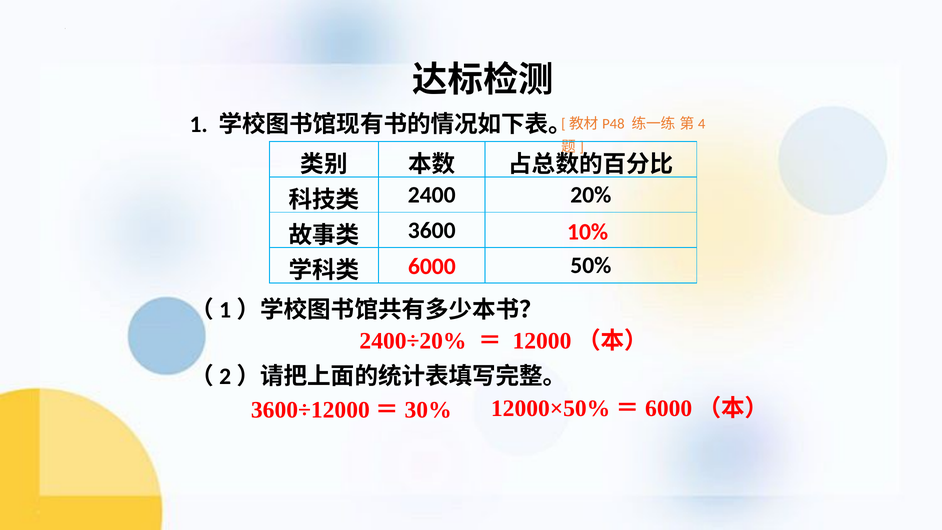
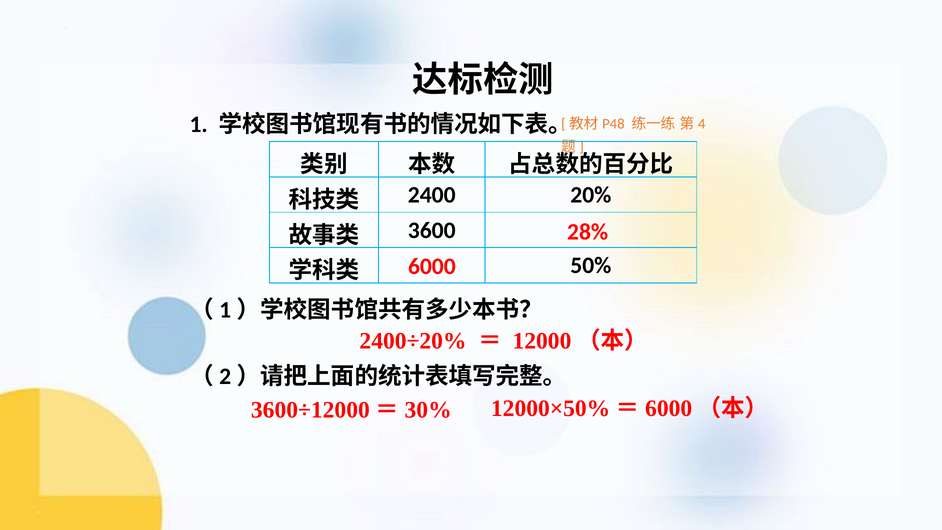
10%: 10% -> 28% (588, 232)
